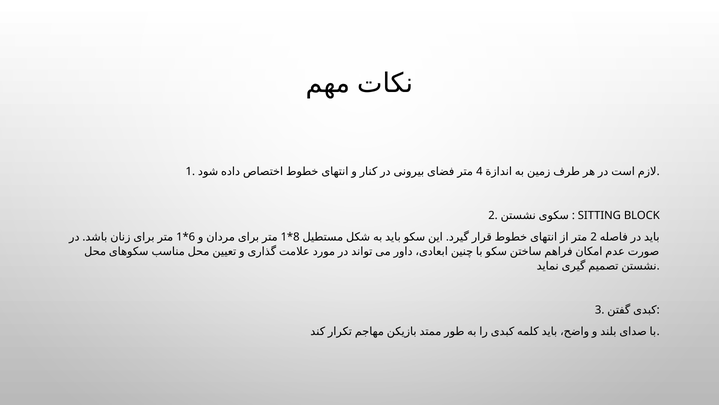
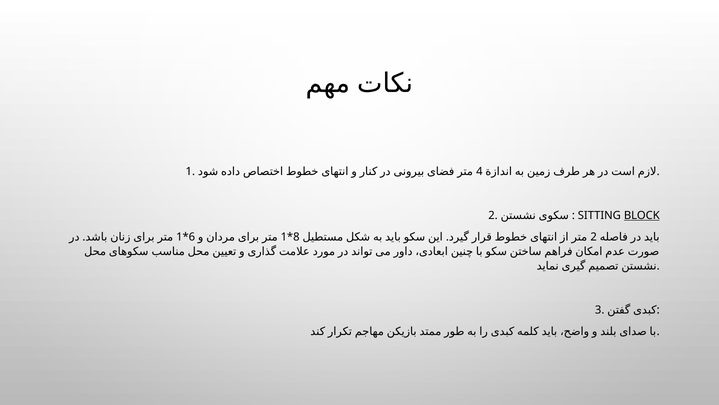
BLOCK underline: none -> present (642, 215)
